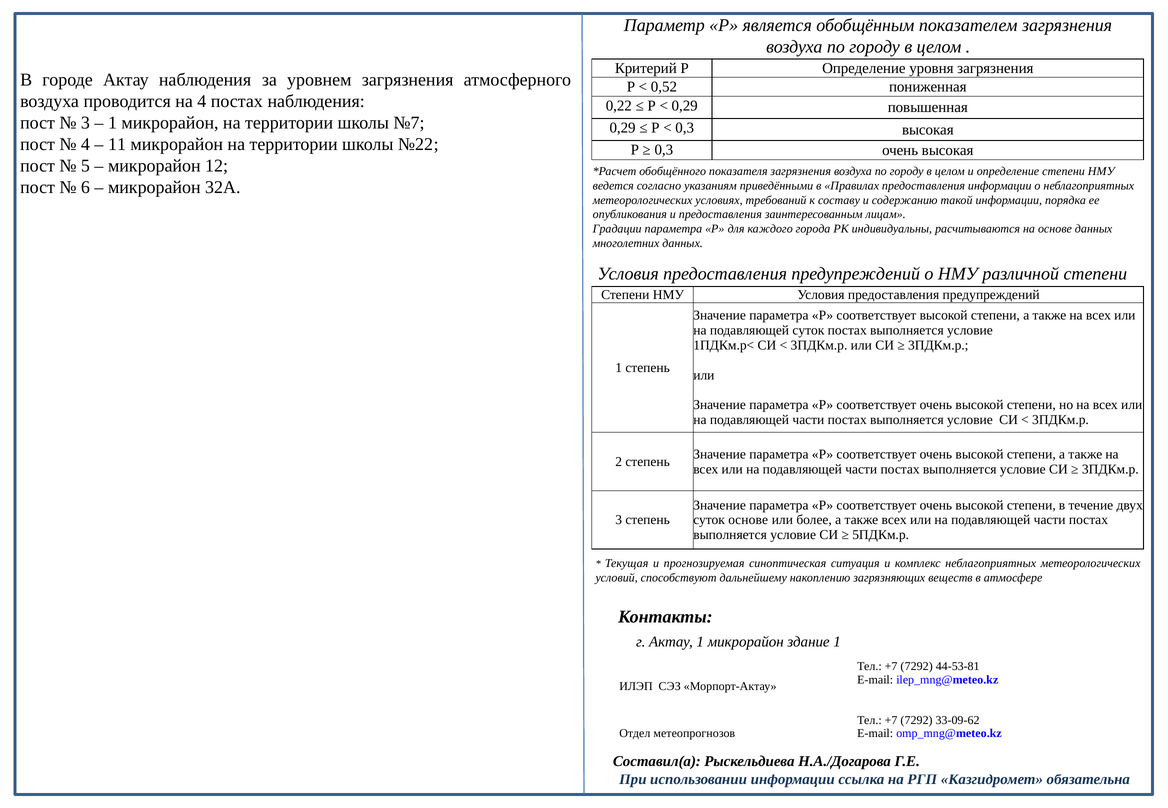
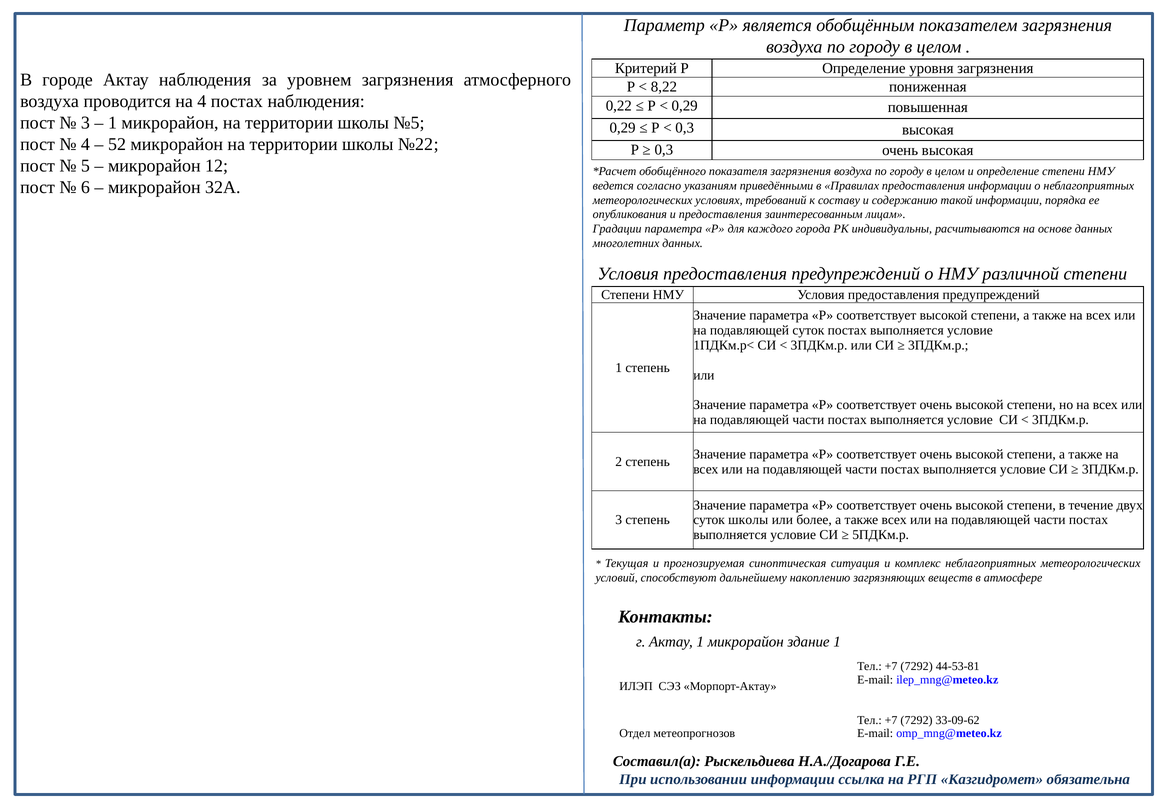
0,52: 0,52 -> 8,22 (664, 87)
№7: №7 -> №5 (409, 123)
11: 11 -> 52 (117, 144)
суток основе: основе -> школы (748, 520)
